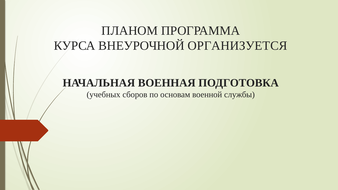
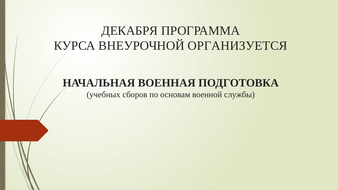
ПЛАНОМ: ПЛАНОМ -> ДЕКАБРЯ (130, 31)
